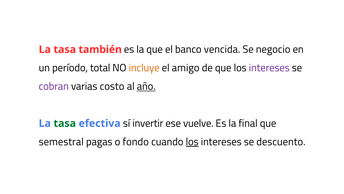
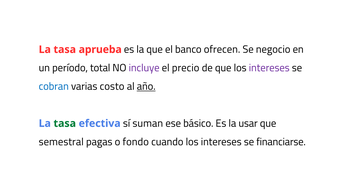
también: también -> aprueba (100, 49)
vencida: vencida -> ofrecen (222, 49)
incluye colour: orange -> purple (144, 68)
amigo: amigo -> precio (186, 68)
cobran colour: purple -> blue (54, 86)
invertir: invertir -> suman (148, 123)
vuelve: vuelve -> básico (198, 123)
final: final -> usar (248, 123)
los underline: present -> none (192, 142)
descuento: descuento -> financiarse (281, 142)
